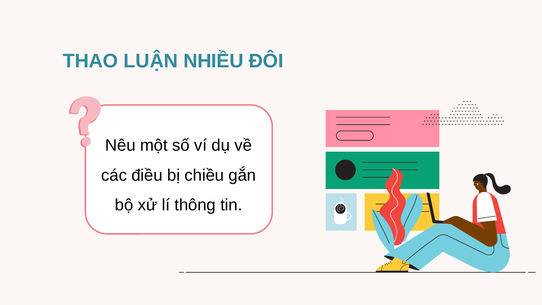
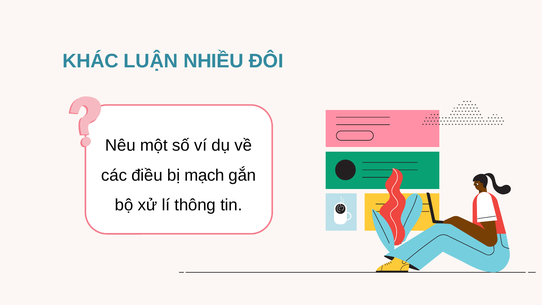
THAO: THAO -> KHÁC (91, 61)
chiều: chiều -> mạch (204, 175)
